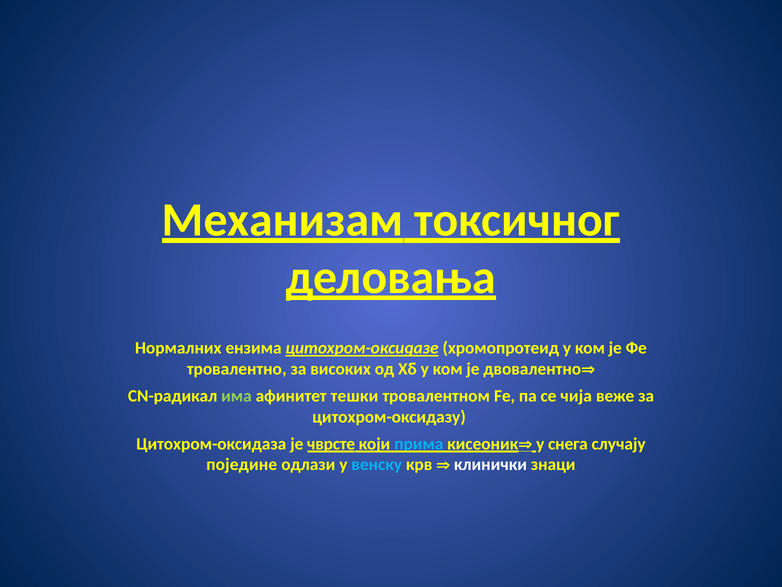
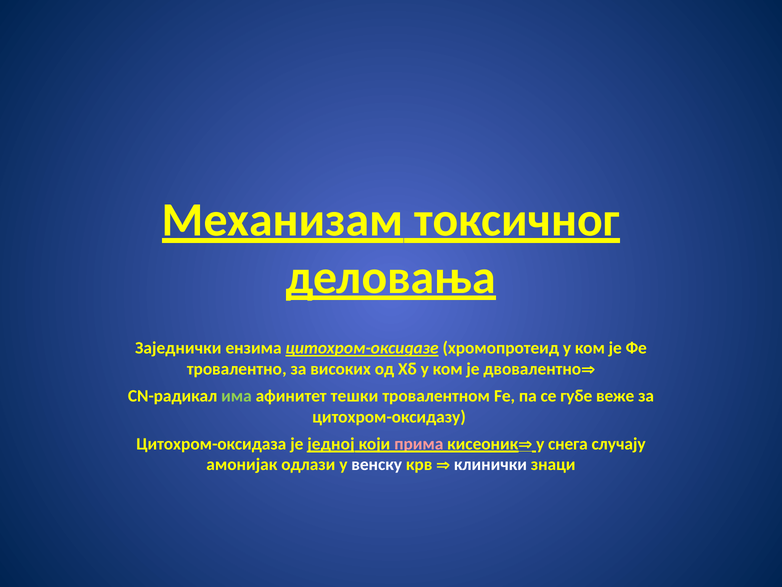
Нормалних: Нормалних -> Заједнички (178, 348)
чија: чија -> губе (576, 396)
чврсте: чврсте -> једној (331, 443)
прима colour: light blue -> pink (419, 443)
поједине: поједине -> амонијак (242, 464)
венску colour: light blue -> white (377, 464)
